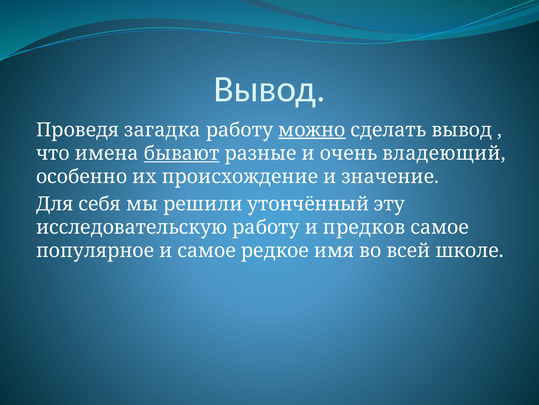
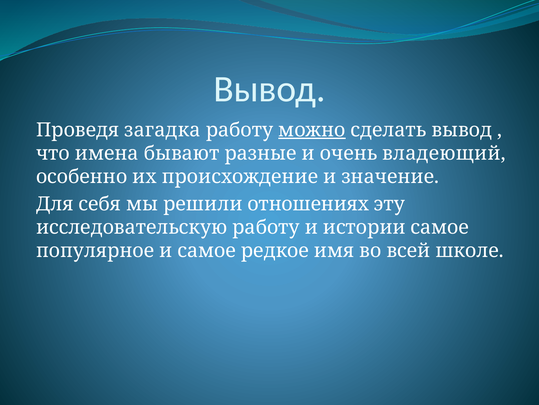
бывают underline: present -> none (182, 153)
утончённый: утончённый -> отношениях (308, 204)
предков: предков -> истории (364, 227)
